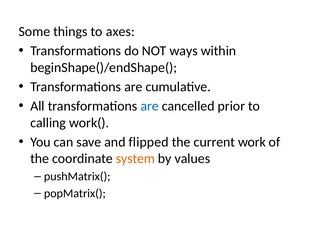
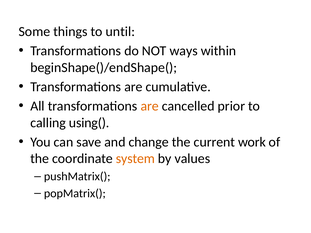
axes: axes -> until (120, 32)
are colour: blue -> orange (150, 106)
work(: work( -> using( (89, 123)
flipped: flipped -> change (149, 142)
